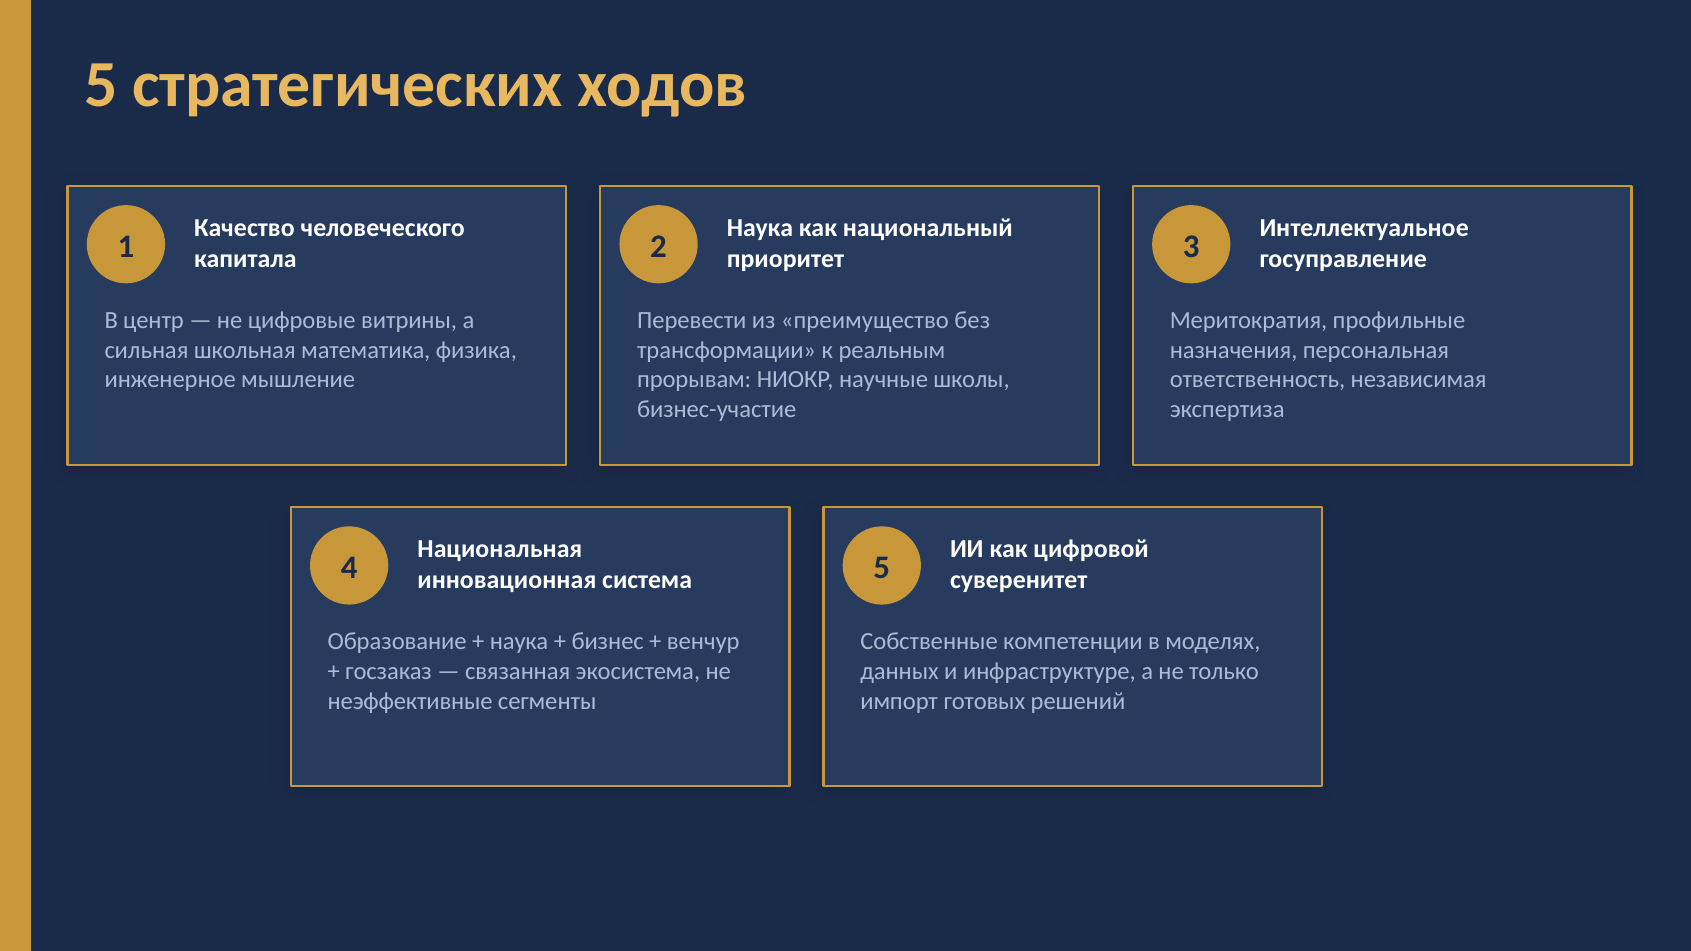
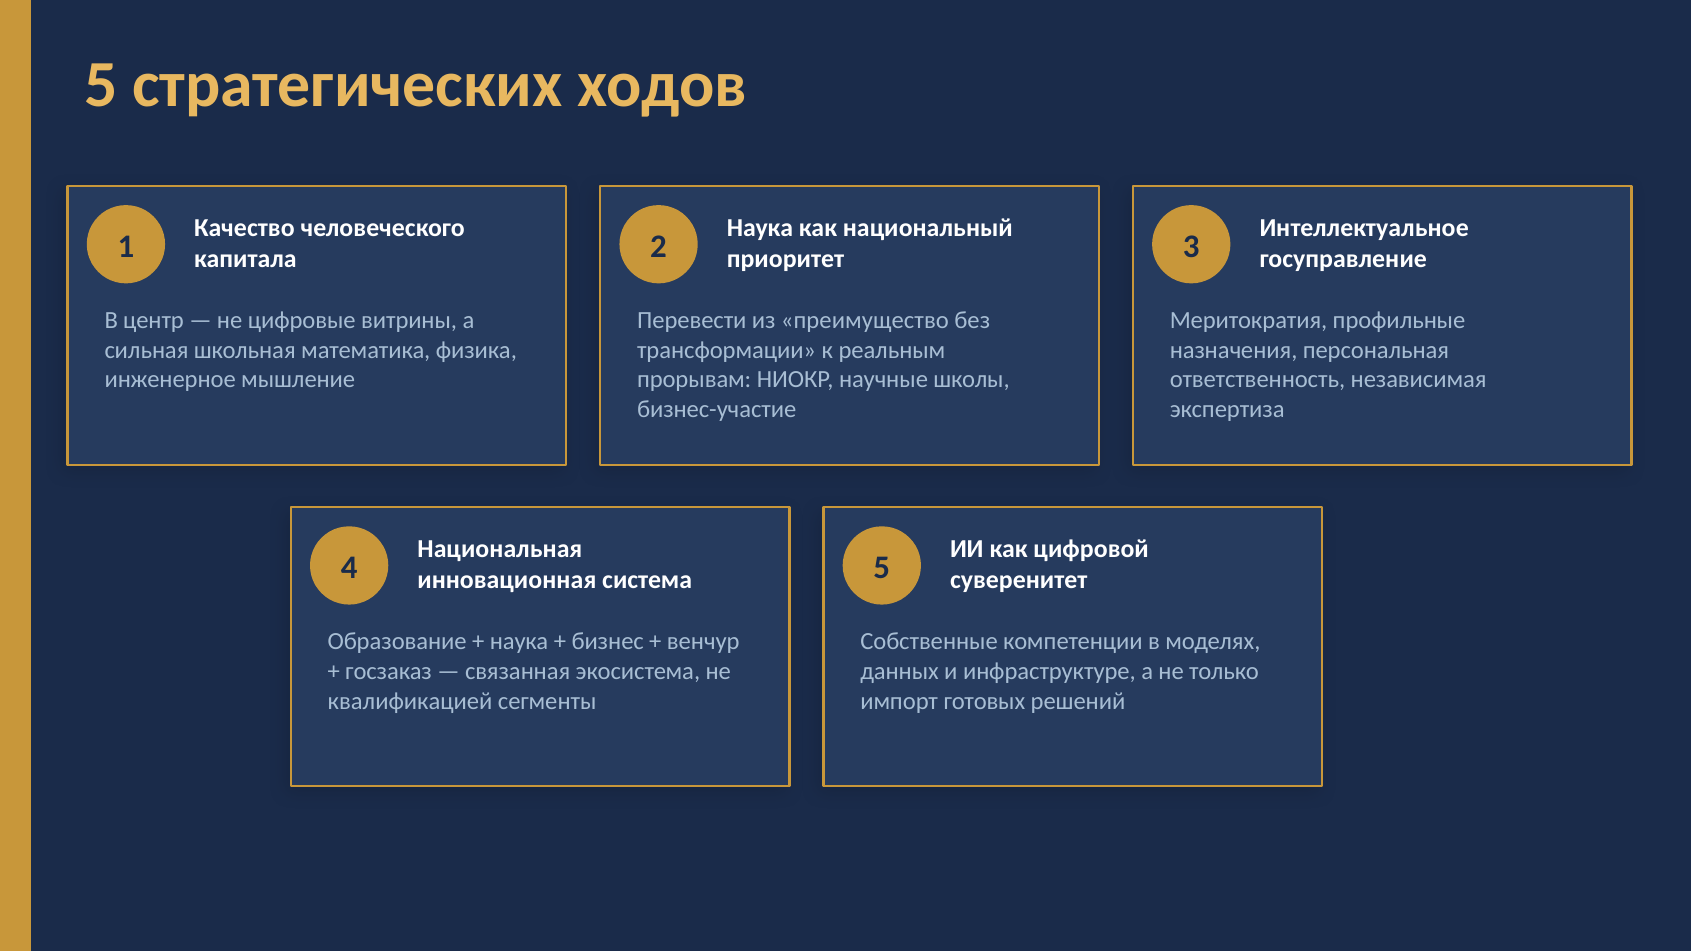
неэффективные: неэффективные -> квалификацией (410, 701)
